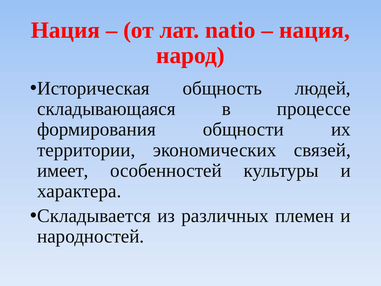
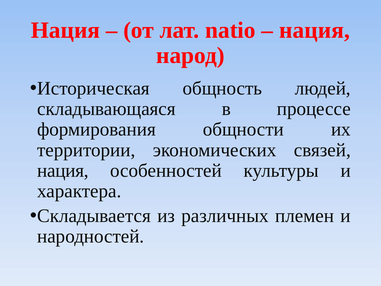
имеет: имеет -> нация (63, 170)
